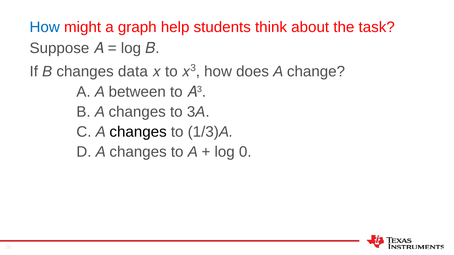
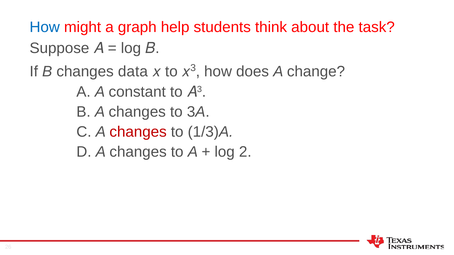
between: between -> constant (137, 92)
changes colour: black -> red (138, 132)
0: 0 -> 2 (245, 152)
